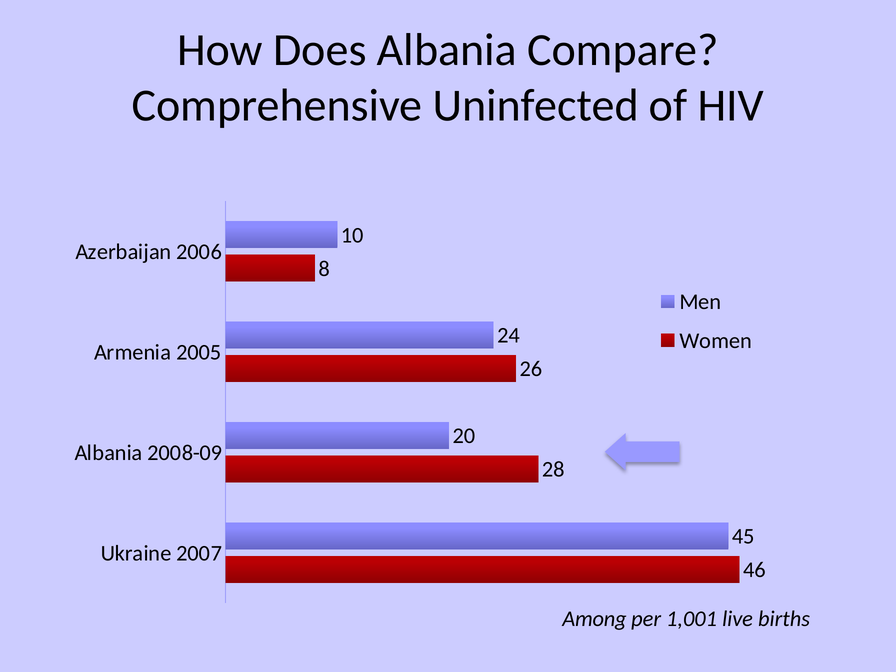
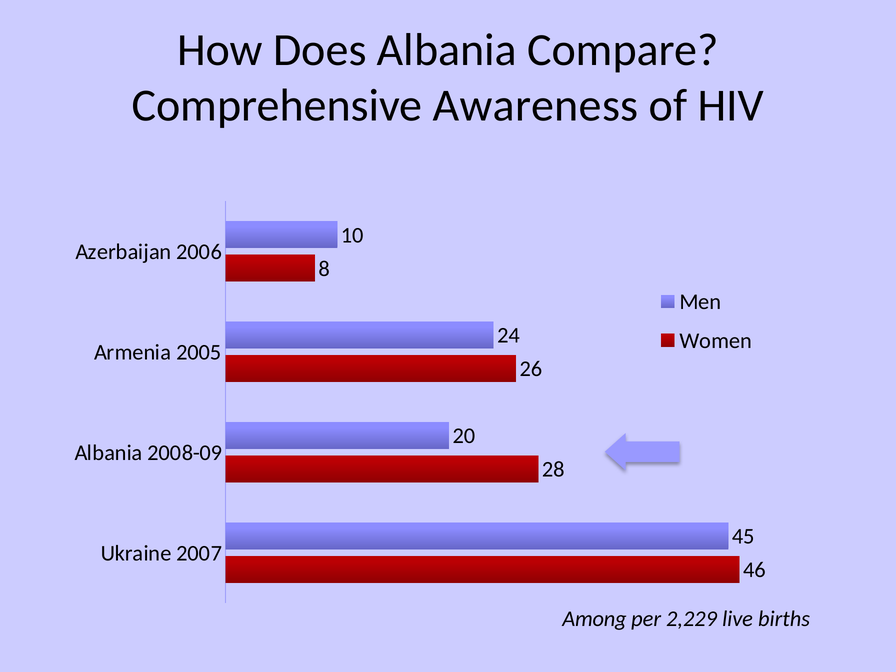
Uninfected: Uninfected -> Awareness (536, 105)
1,001: 1,001 -> 2,229 (692, 619)
